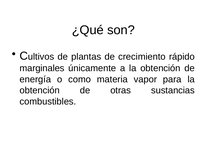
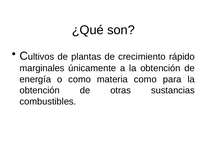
materia vapor: vapor -> como (145, 79)
